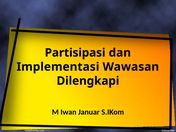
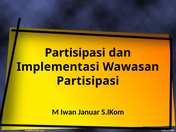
Dilengkapi: Dilengkapi -> Partisipasi (88, 81)
